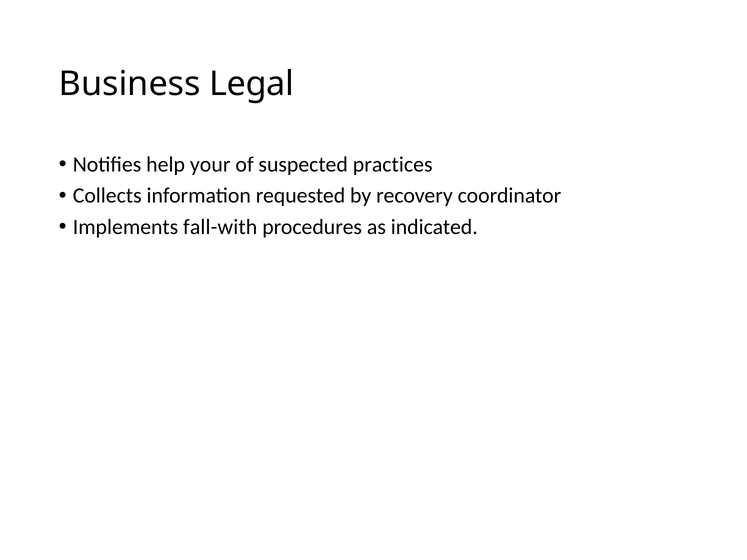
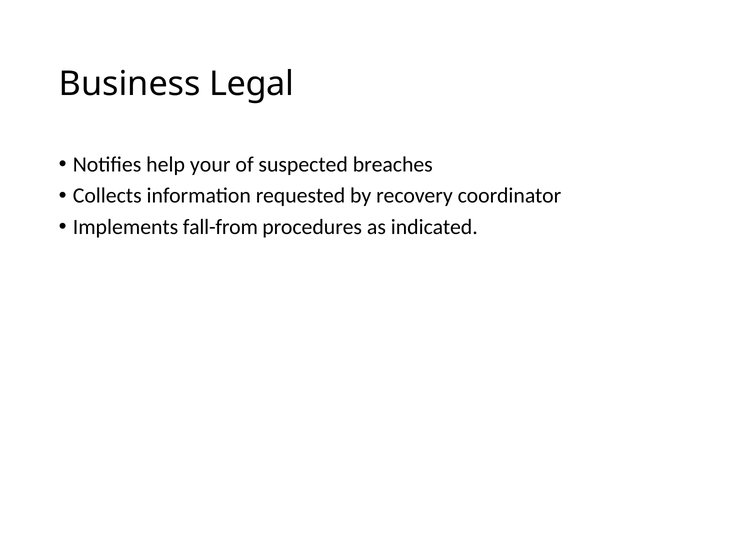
practices: practices -> breaches (393, 165)
fall-with: fall-with -> fall-from (220, 227)
